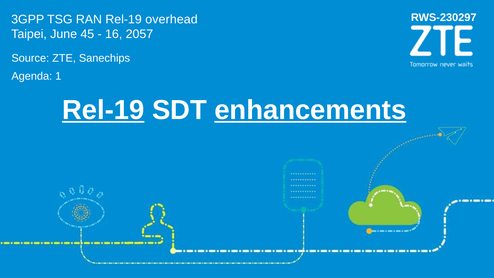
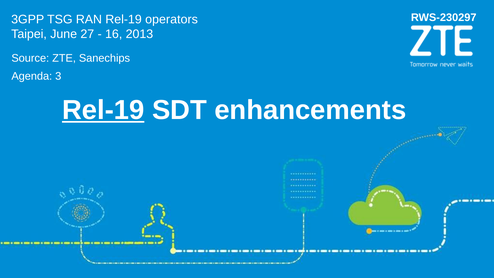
overhead: overhead -> operators (172, 19)
45: 45 -> 27 (87, 34)
2057: 2057 -> 2013 (139, 34)
1: 1 -> 3 (58, 76)
enhancements underline: present -> none (310, 110)
